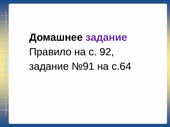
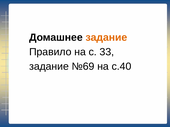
задание colour: purple -> orange (106, 38)
92: 92 -> 33 (107, 52)
№91: №91 -> №69 (83, 67)
с.64: с.64 -> с.40 (121, 67)
